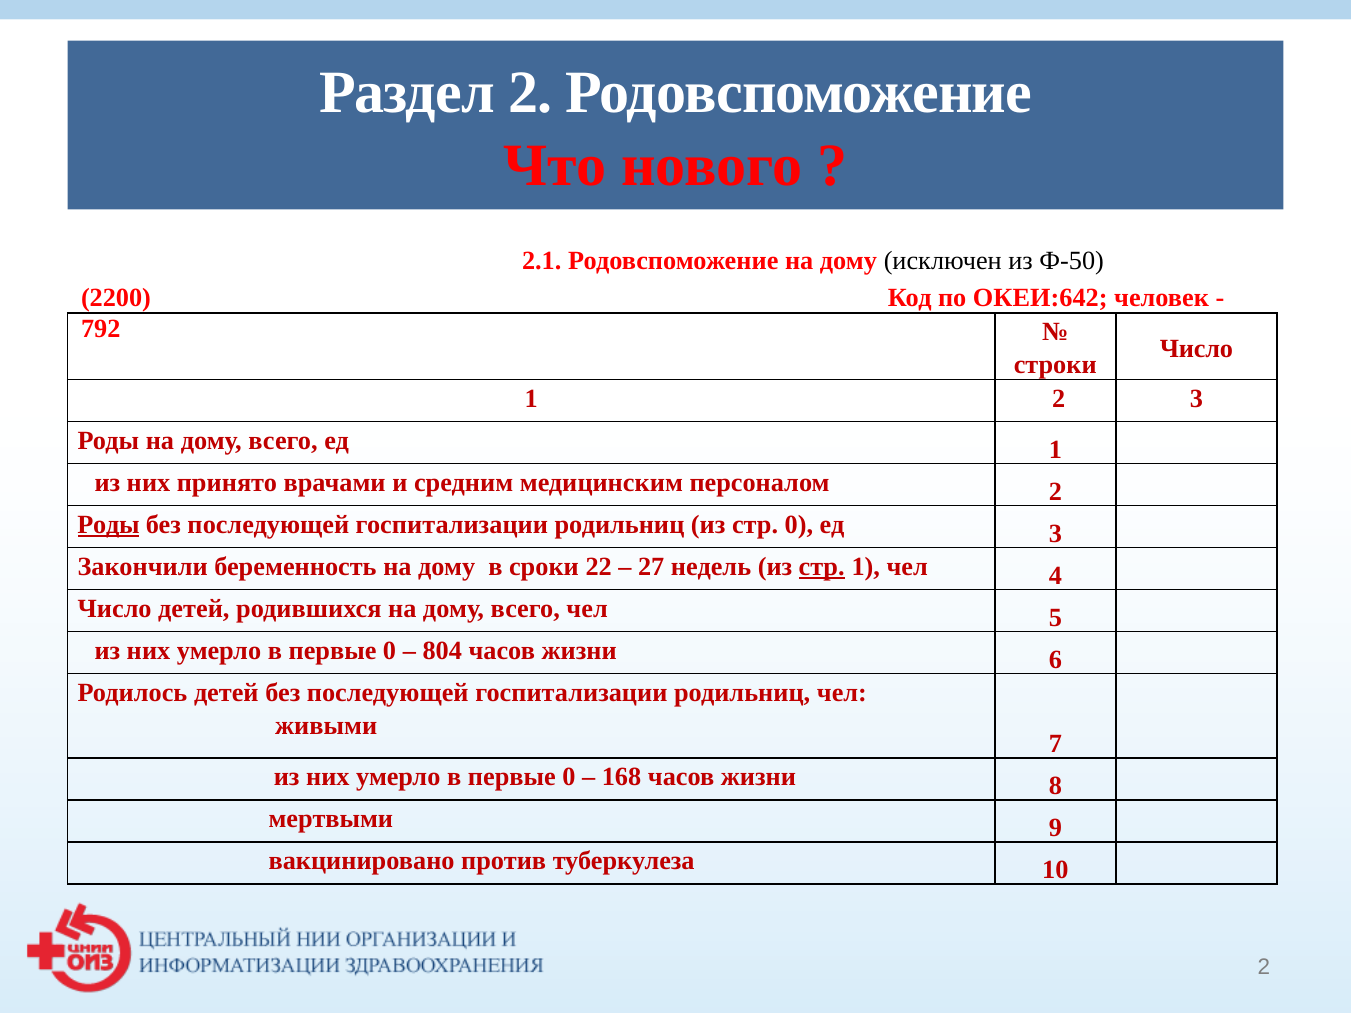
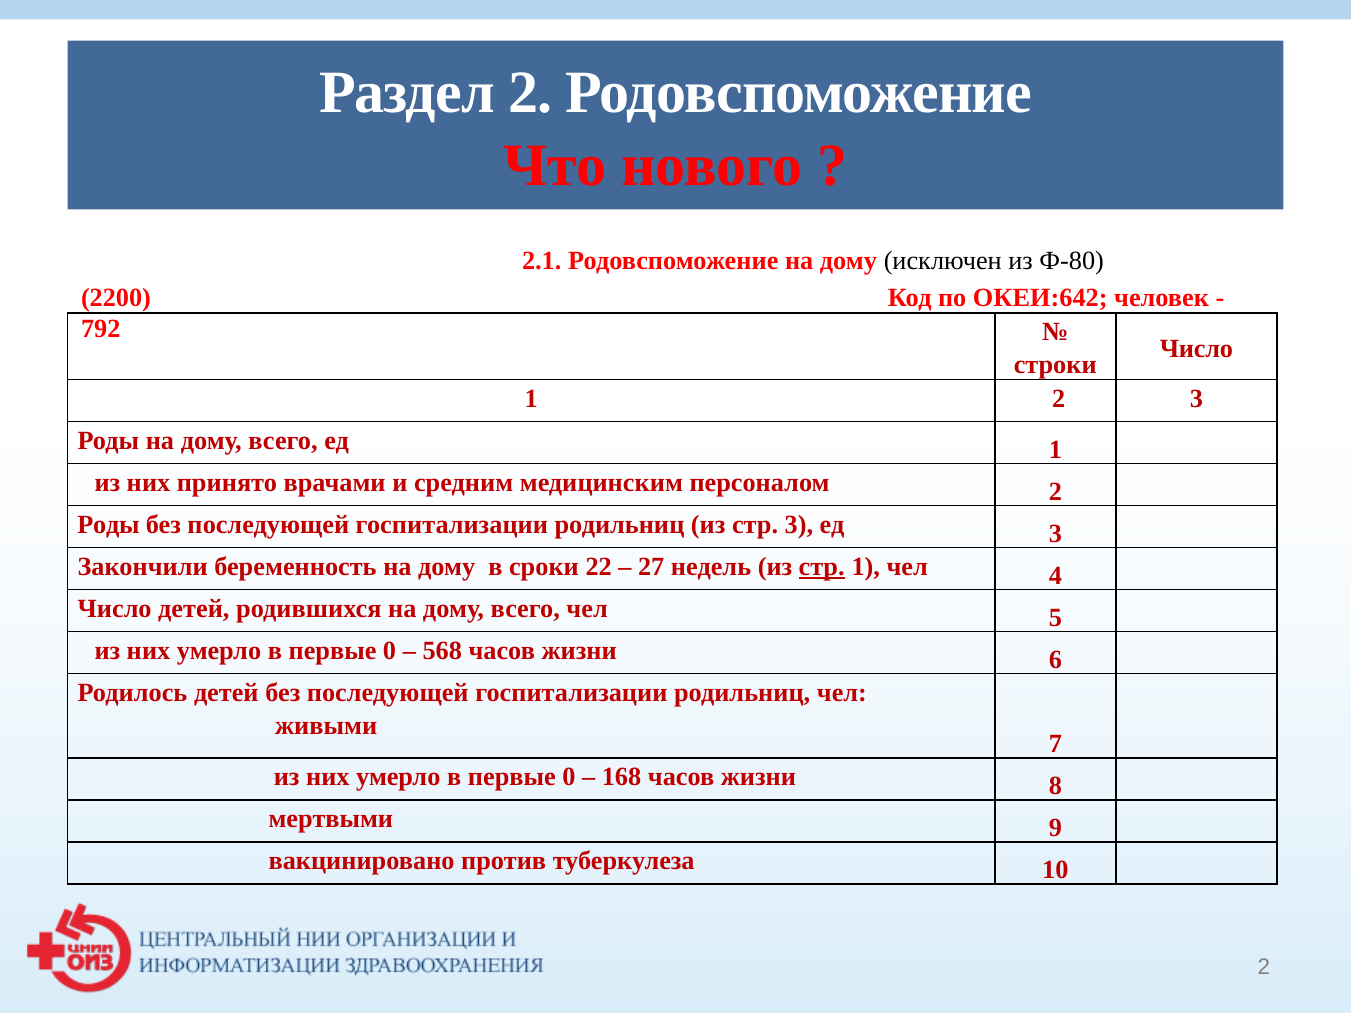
Ф-50: Ф-50 -> Ф-80 (1072, 261)
Роды underline: present -> none (109, 525)
стр 0: 0 -> 3 (799, 525)
804: 804 -> 568 (442, 651)
